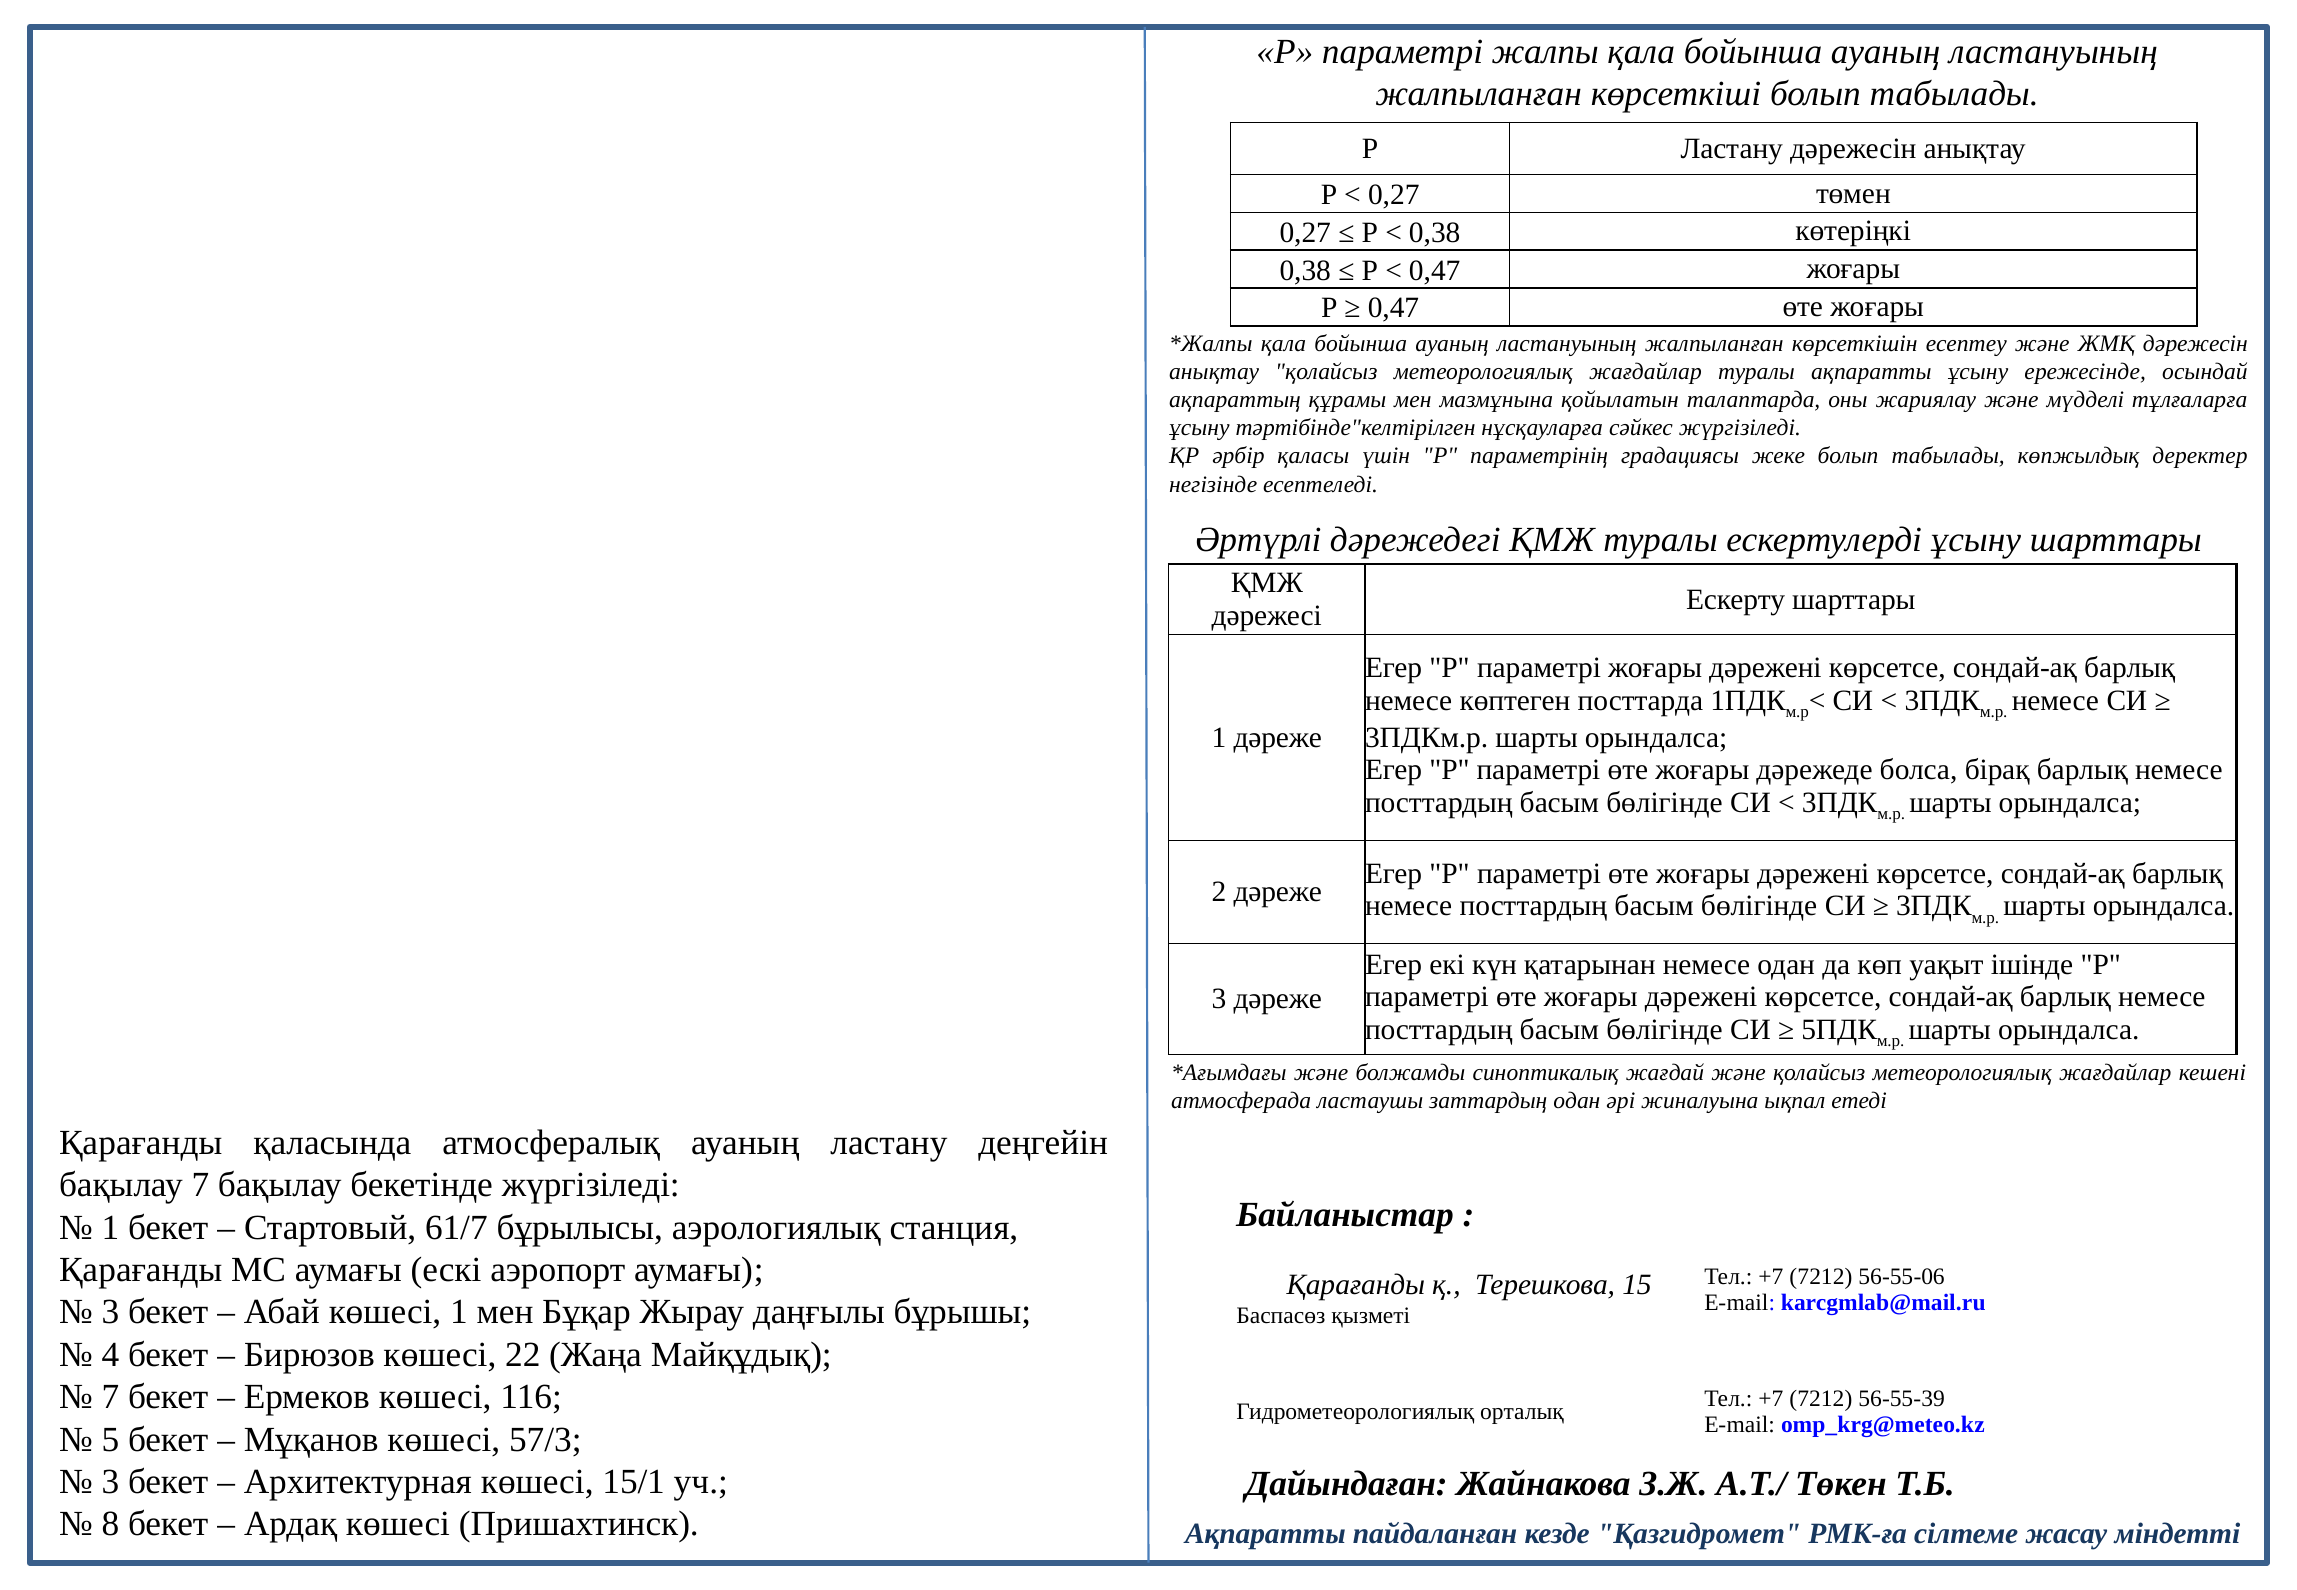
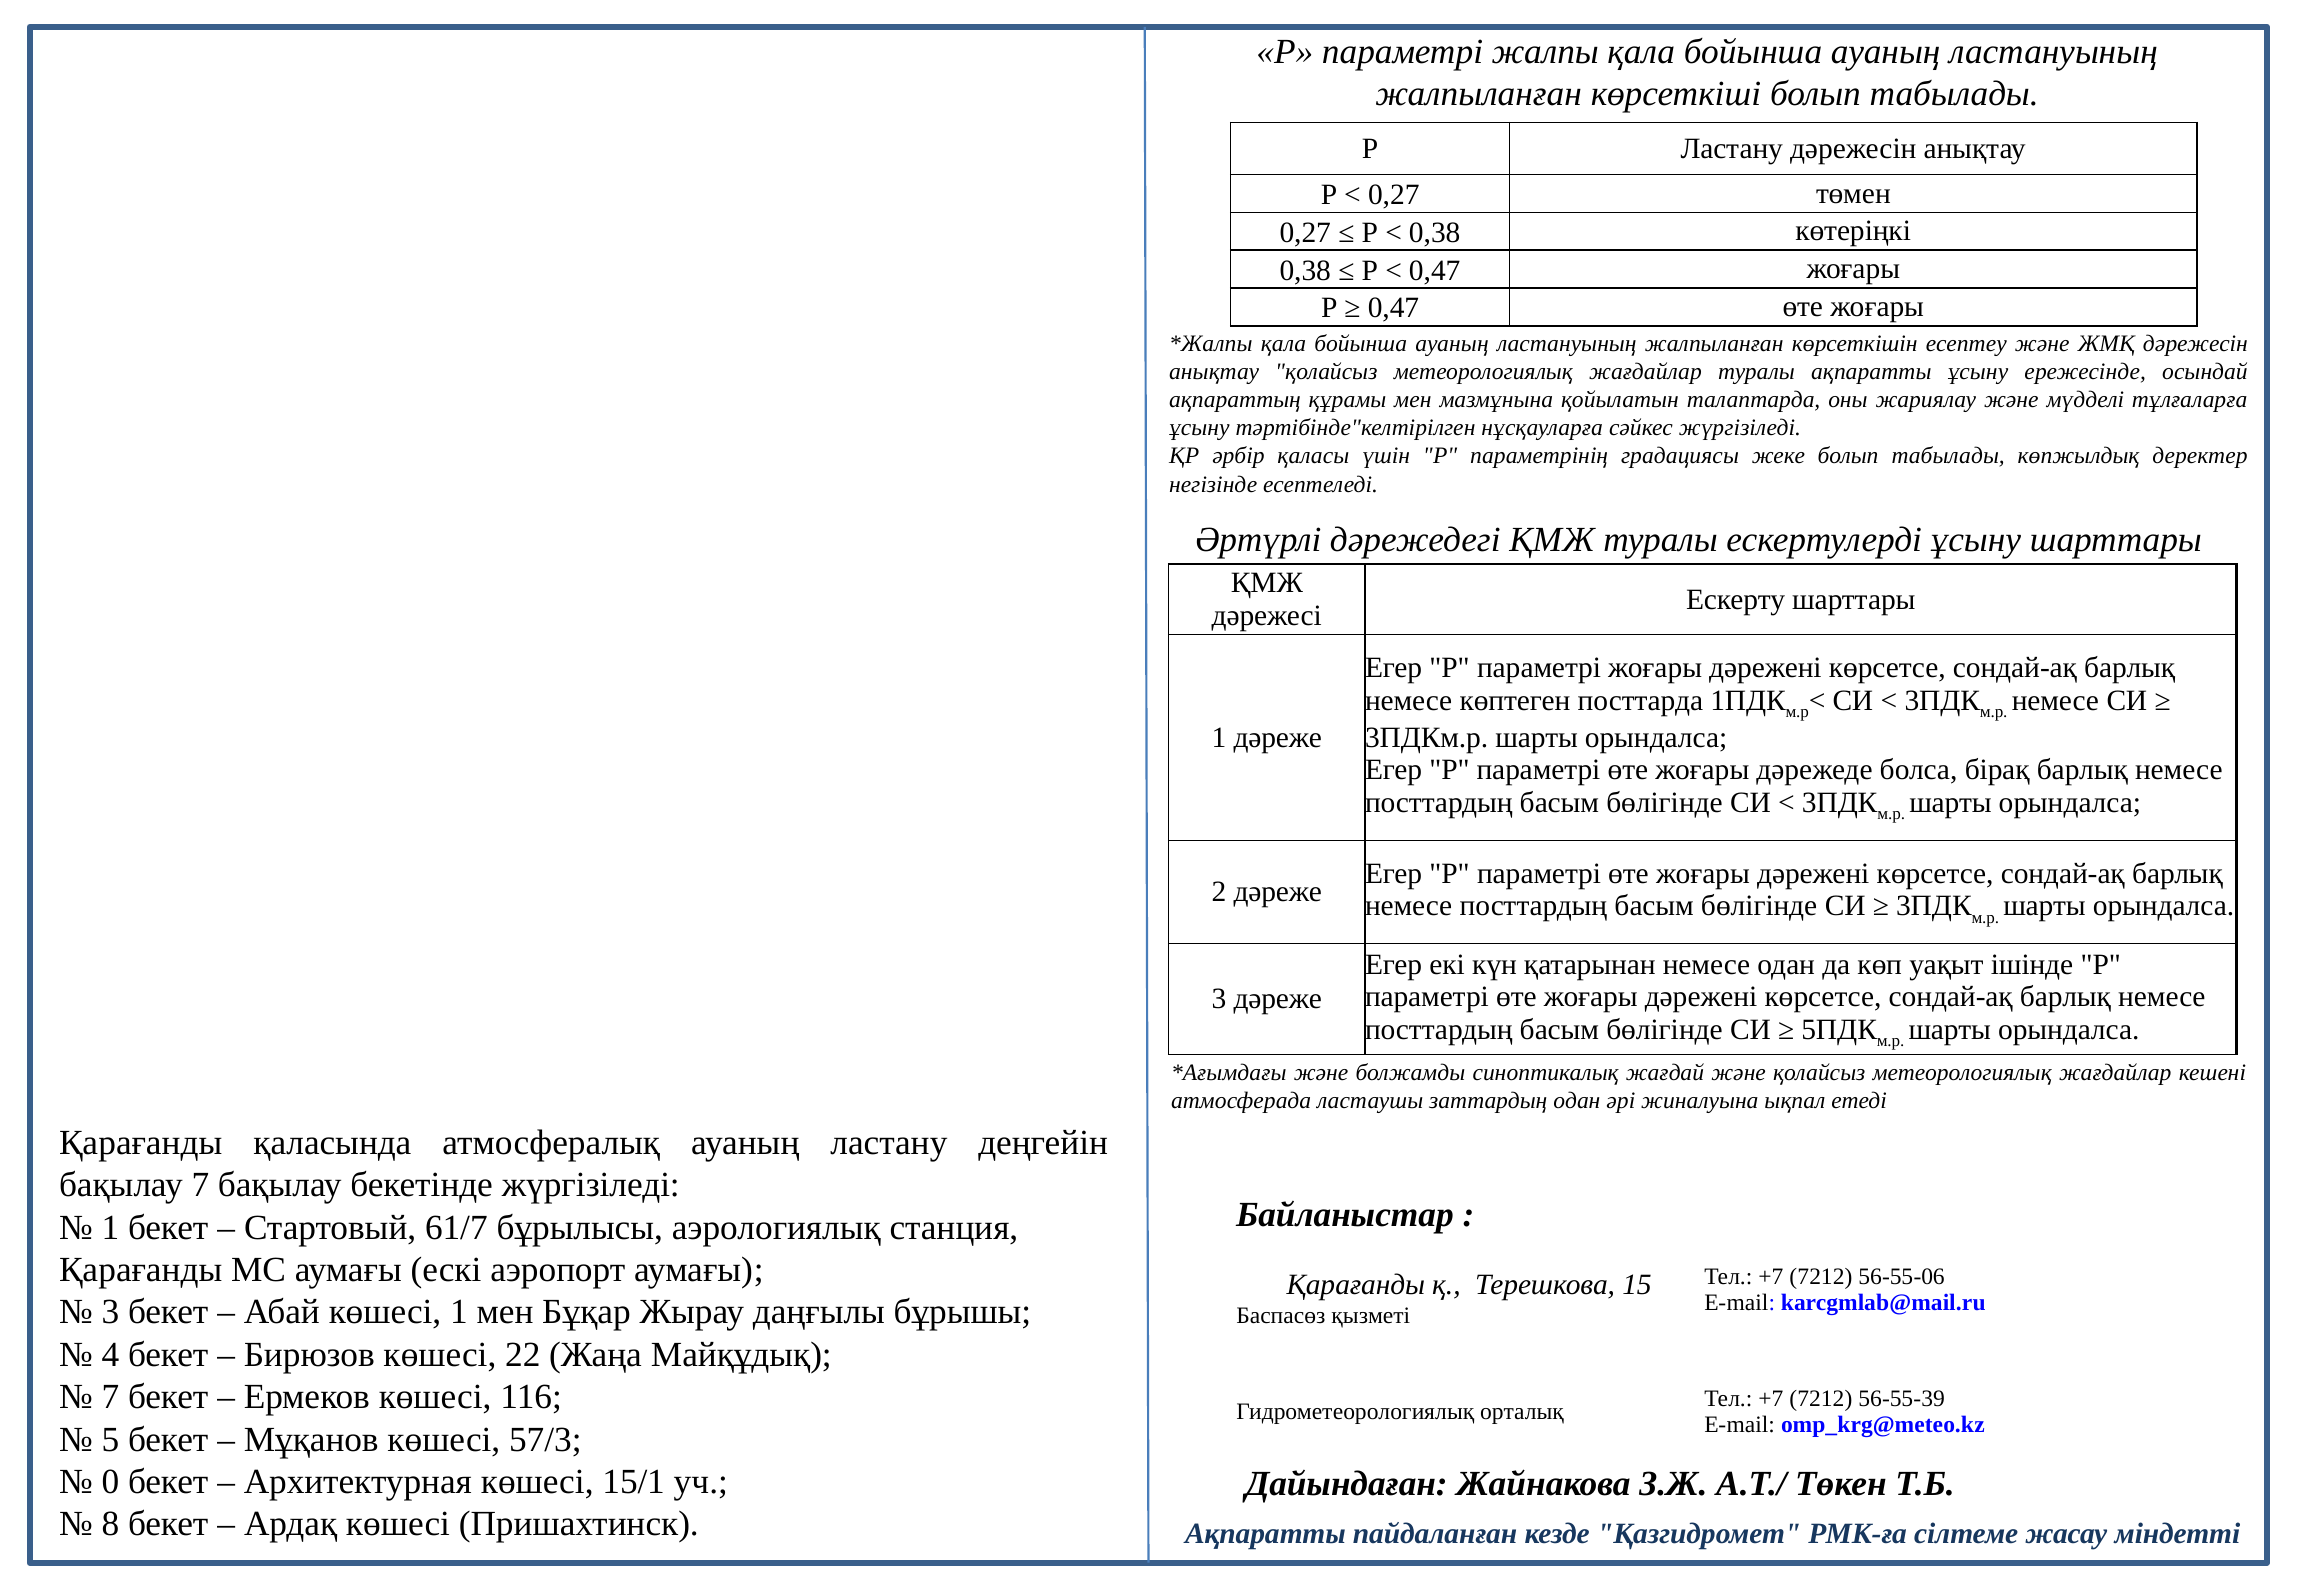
3: 3 -> 0 (110, 1482)
